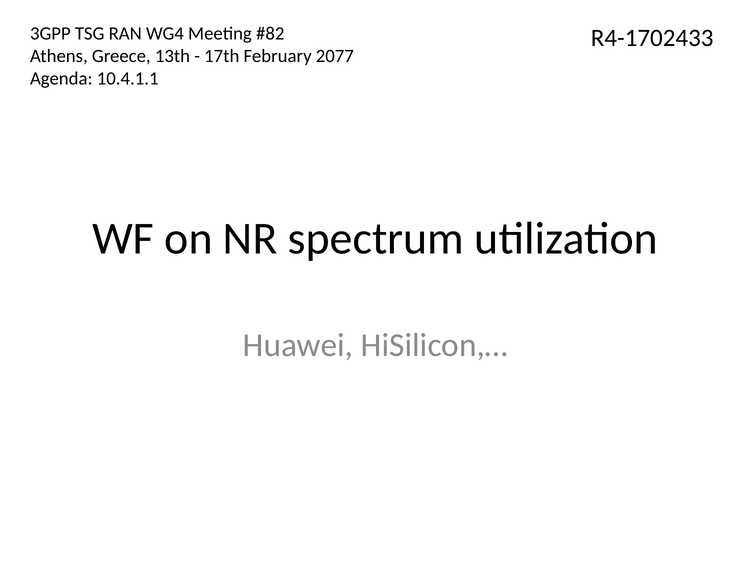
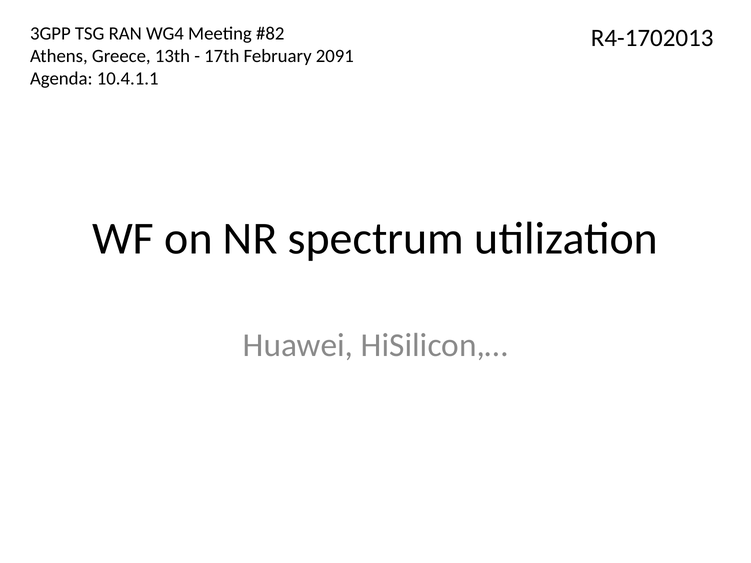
R4-1702433: R4-1702433 -> R4-1702013 (652, 38)
2077: 2077 -> 2091 (335, 56)
